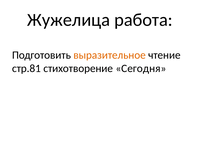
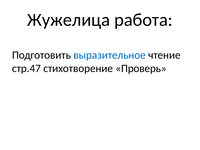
выразительное colour: orange -> blue (110, 55)
стр.81: стр.81 -> стр.47 (26, 68)
Сегодня: Сегодня -> Проверь (141, 68)
